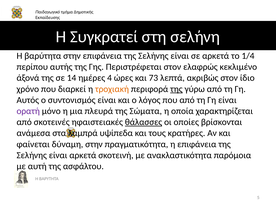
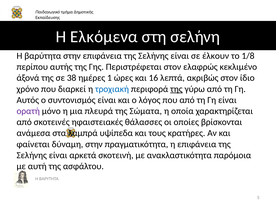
Συγκρατεί: Συγκρατεί -> Ελκόμενα (104, 37)
σε αρκετά: αρκετά -> έλκουν (216, 56)
1/4: 1/4 -> 1/8 (248, 56)
14: 14 -> 38 (72, 78)
4: 4 -> 1 (110, 78)
73: 73 -> 16 (153, 78)
τροχιακή colour: orange -> blue (112, 89)
θάλασσες underline: present -> none (144, 122)
